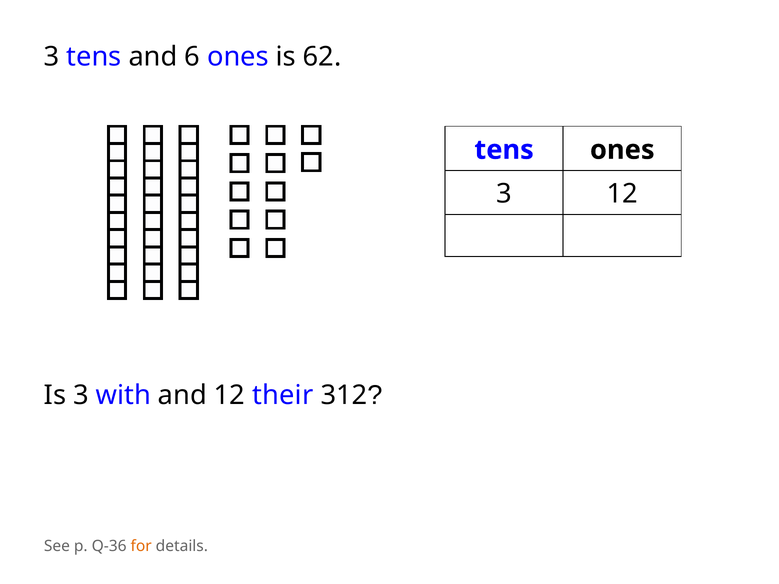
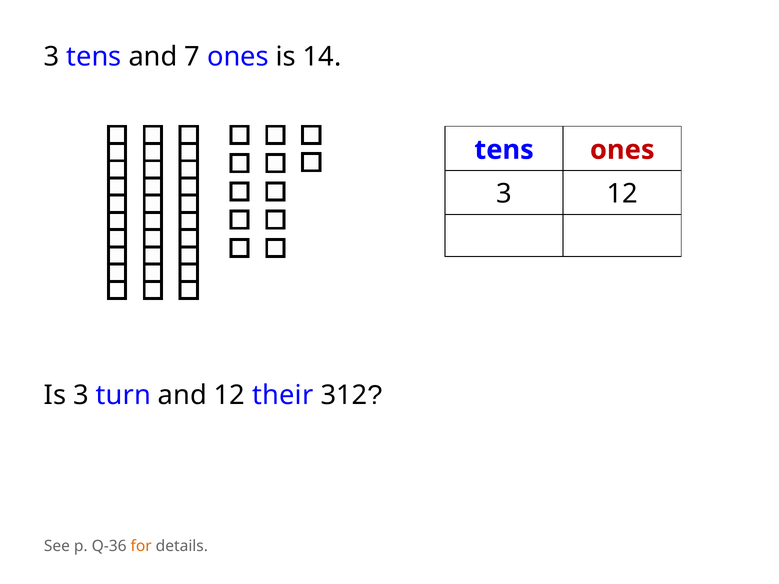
6: 6 -> 7 (192, 57)
62: 62 -> 14 (322, 57)
ones colour: black -> red (622, 150)
with: with -> turn (123, 396)
